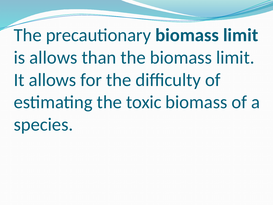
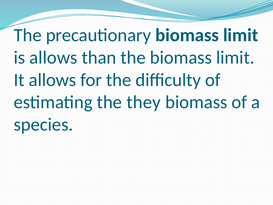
toxic: toxic -> they (144, 102)
